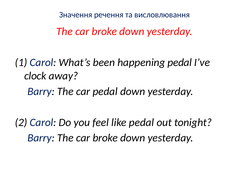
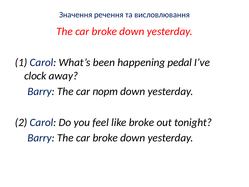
car pedal: pedal -> порт (105, 91)
like pedal: pedal -> broke (142, 122)
